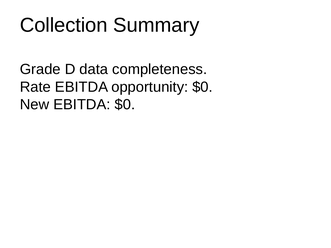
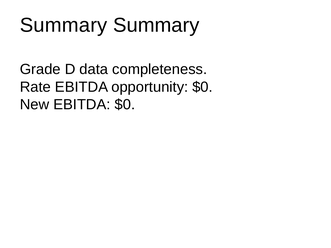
Collection: Collection -> Summary (64, 25)
